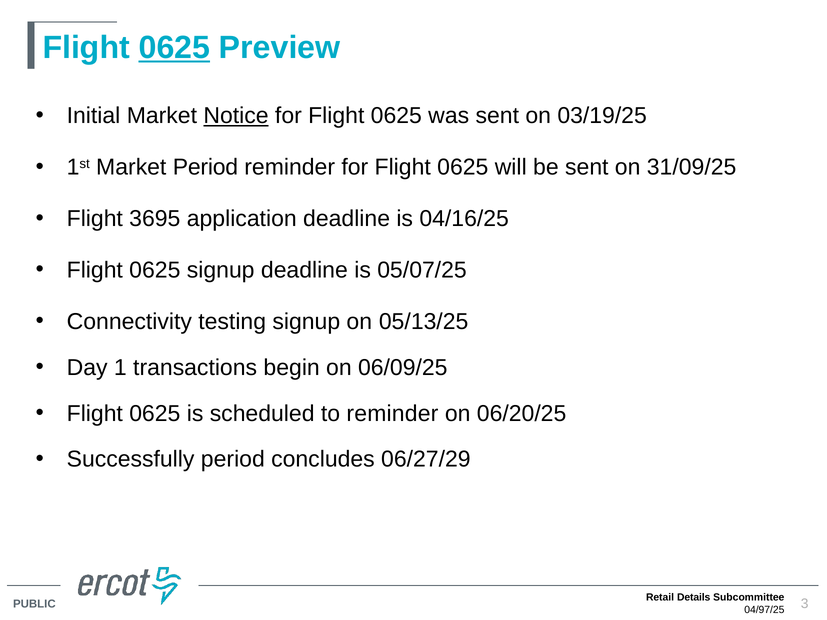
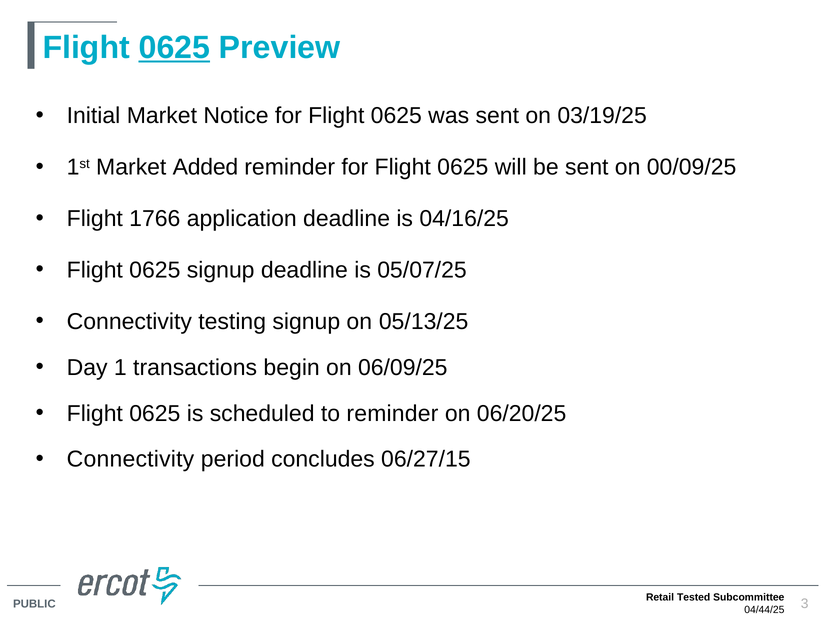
Notice underline: present -> none (236, 116)
Market Period: Period -> Added (205, 167)
31/09/25: 31/09/25 -> 00/09/25 (692, 167)
3695: 3695 -> 1766 (155, 219)
Successfully: Successfully -> Connectivity (130, 460)
06/27/29: 06/27/29 -> 06/27/15 (426, 460)
Details: Details -> Tested (694, 598)
04/97/25: 04/97/25 -> 04/44/25 (764, 610)
